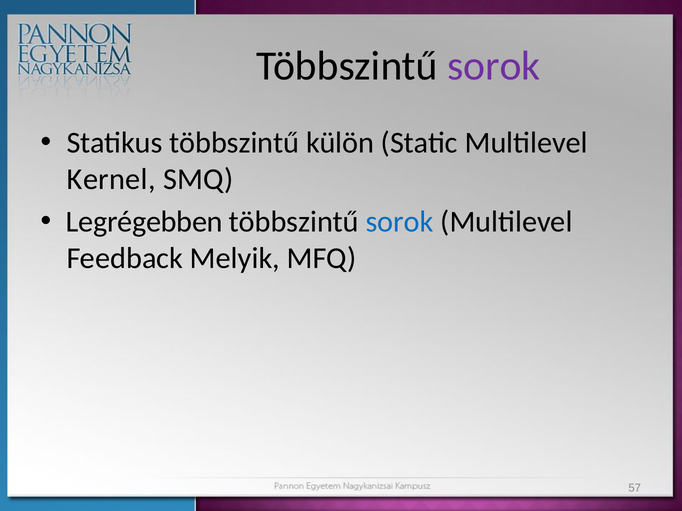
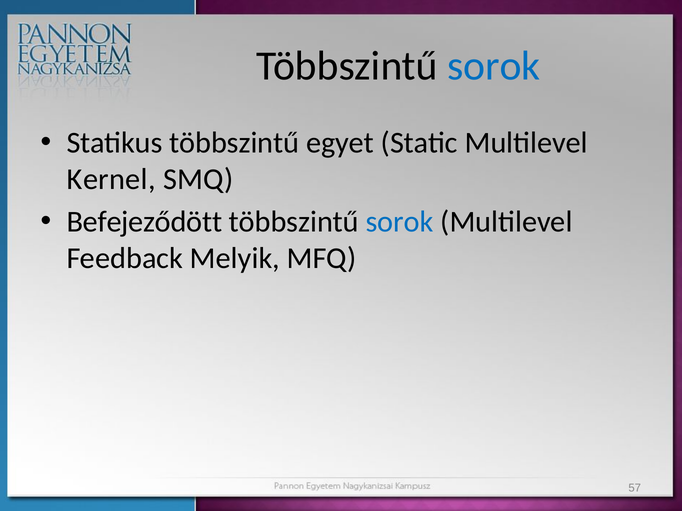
sorok colour: purple -> blue (494, 66)
külön: külön -> egyet (340, 143)
Legrégebben: Legrégebben -> Befejeződött (144, 222)
